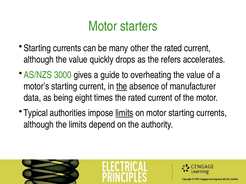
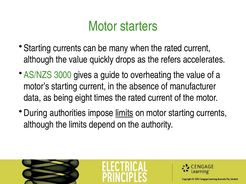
other: other -> when (140, 48)
the underline: present -> none (122, 87)
Typical: Typical -> During (36, 113)
